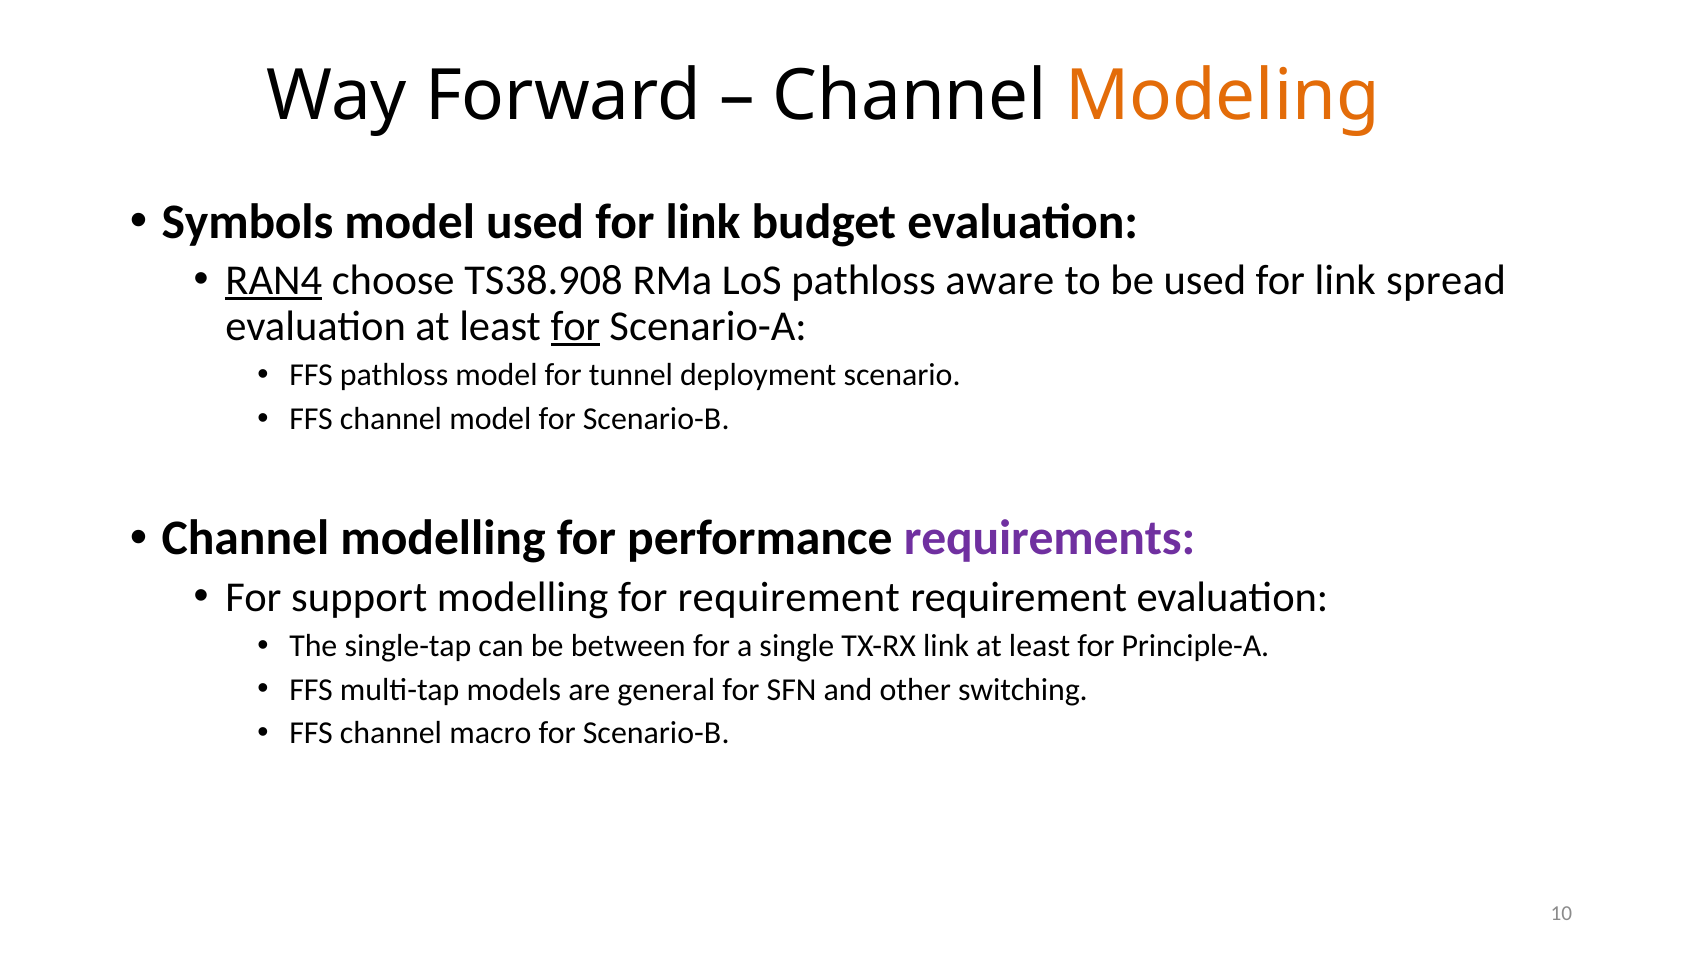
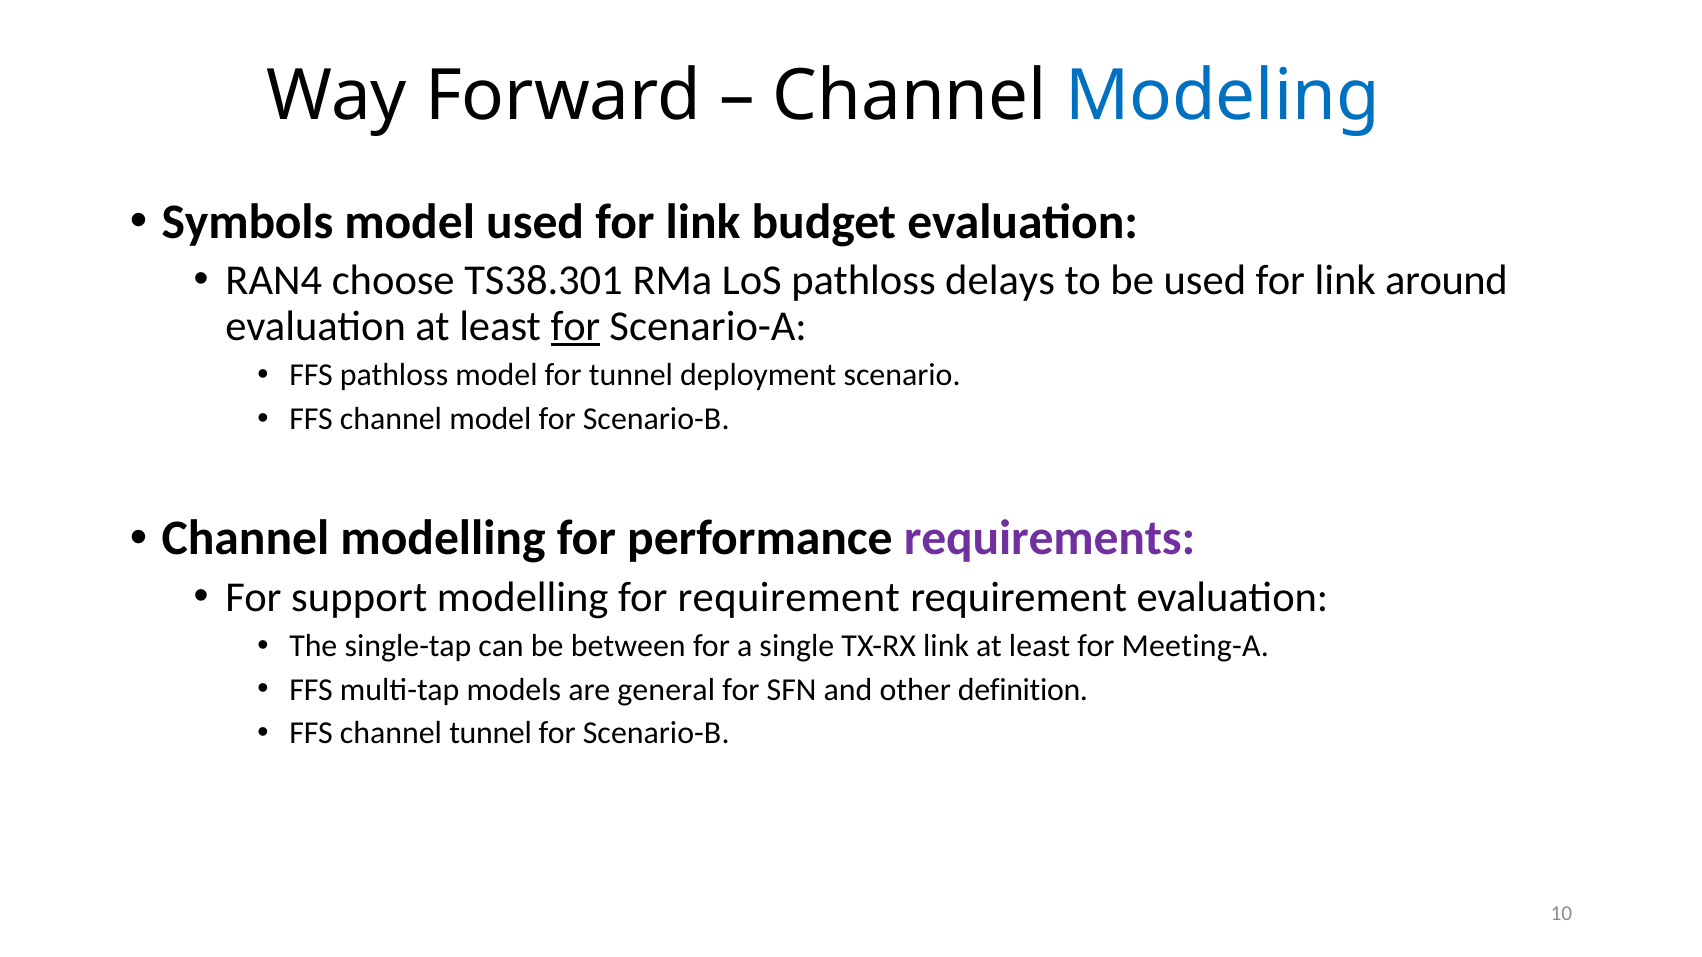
Modeling colour: orange -> blue (1223, 96)
RAN4 underline: present -> none (274, 281)
TS38.908: TS38.908 -> TS38.301 (544, 281)
aware: aware -> delays (1000, 281)
spread: spread -> around (1446, 281)
Principle-A: Principle-A -> Meeting-A (1195, 647)
switching: switching -> definition (1023, 690)
channel macro: macro -> tunnel (491, 733)
